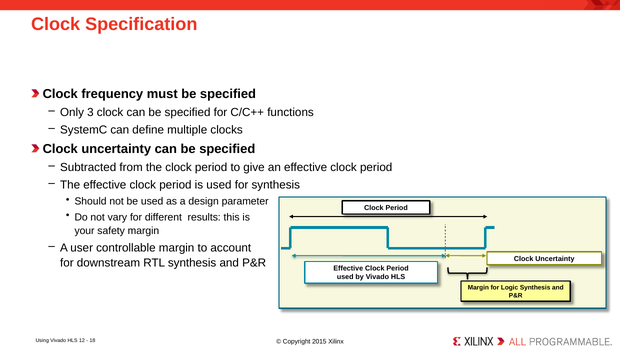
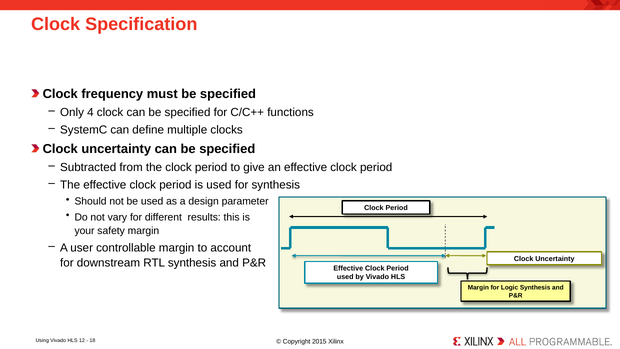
3: 3 -> 4 (90, 112)
